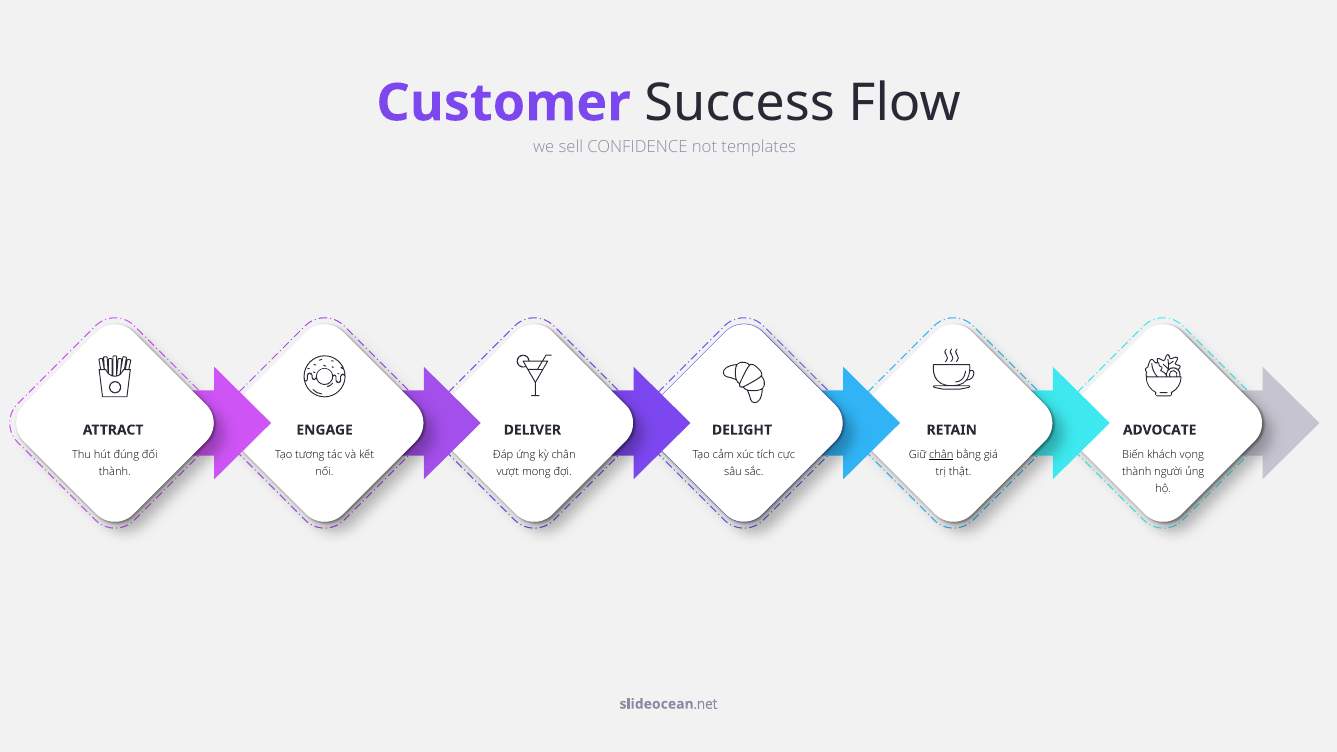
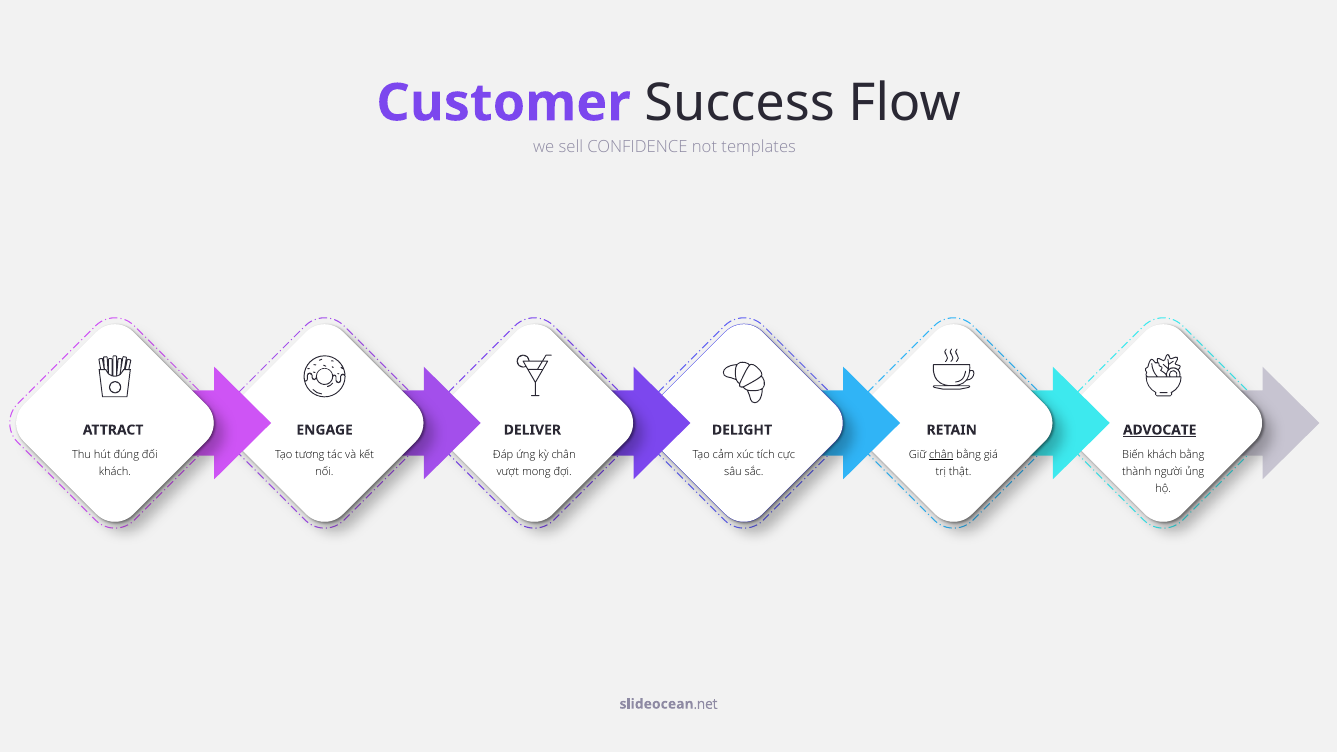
ADVOCATE underline: none -> present (1160, 430)
khách vọng: vọng -> bằng (1192, 455)
thành: thành -> khách (115, 472)
